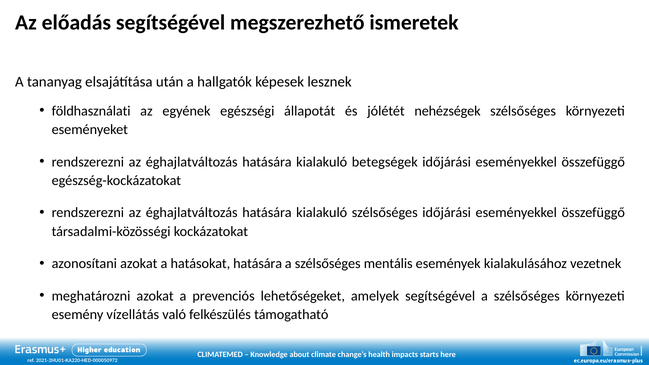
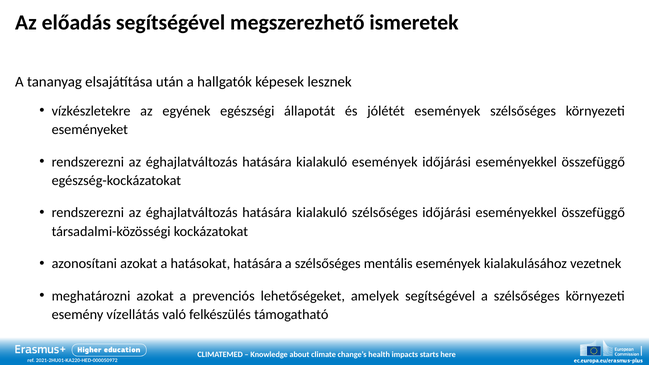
földhasználati: földhasználati -> vízkészletekre (91, 111)
jólétét nehézségek: nehézségek -> események (447, 111)
kialakuló betegségek: betegségek -> események (385, 162)
